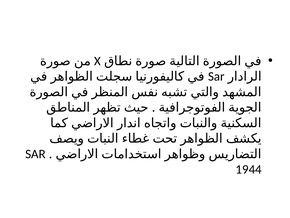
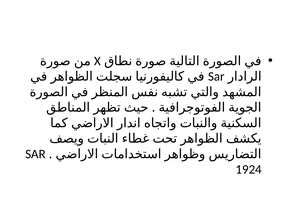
1944: 1944 -> 1924 (249, 169)
